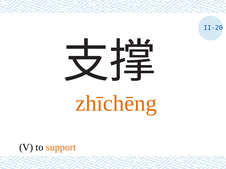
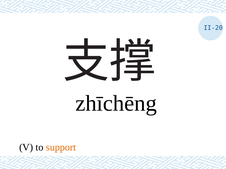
zhīchēng colour: orange -> black (116, 104)
